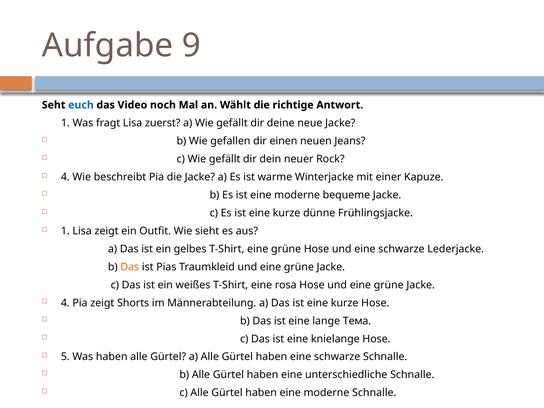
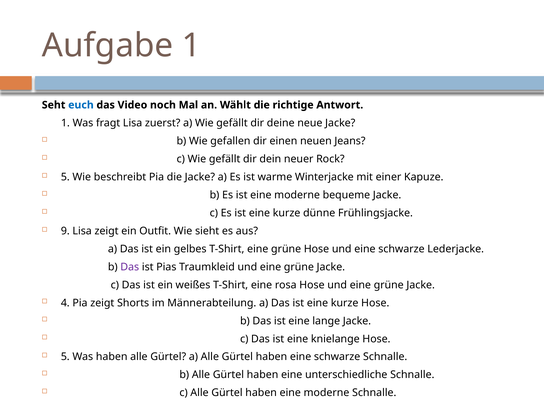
Aufgabe 9: 9 -> 1 (191, 45)
4: 4 -> 5 (65, 177)
1: 1 -> 9 (65, 231)
Das colour: orange -> purple (130, 267)
lange Тема: Тема -> Jacke (357, 321)
